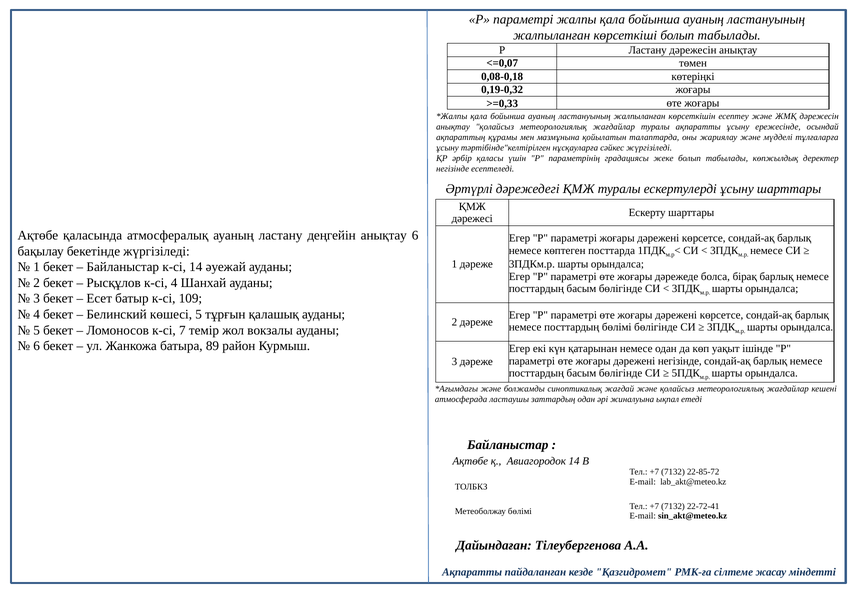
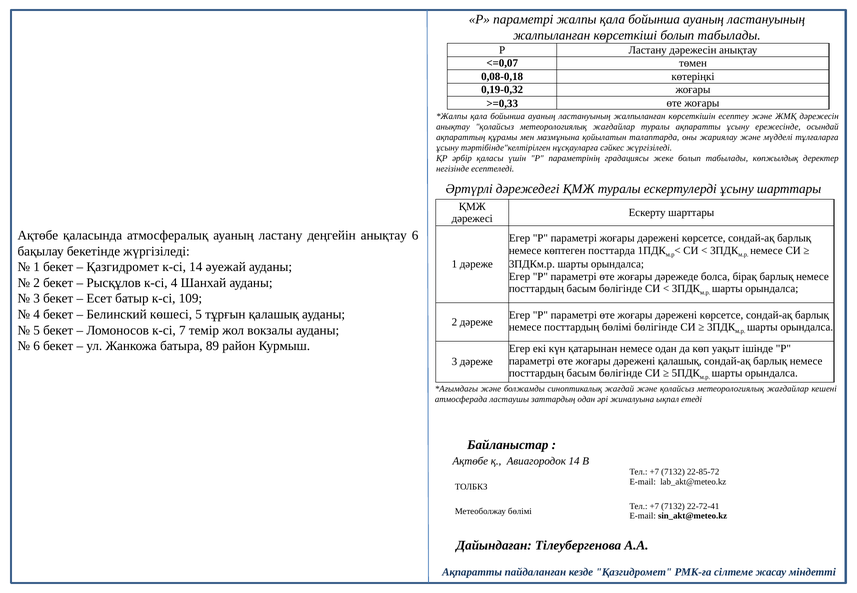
Байланыстар: Байланыстар -> Қазгидромет (123, 267)
дәрежені негізінде: негізінде -> қалашық (680, 361)
